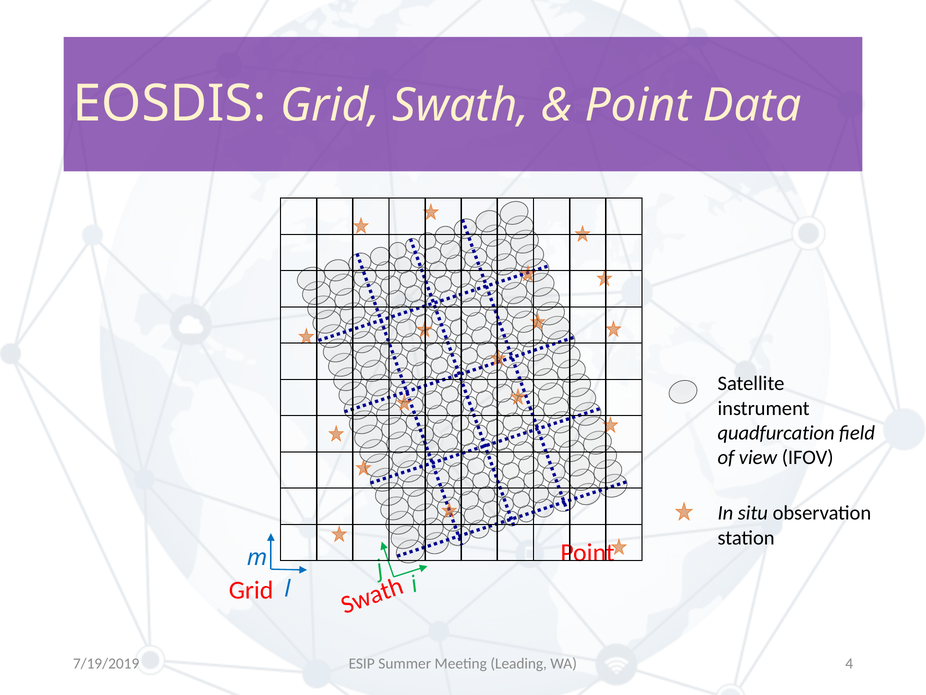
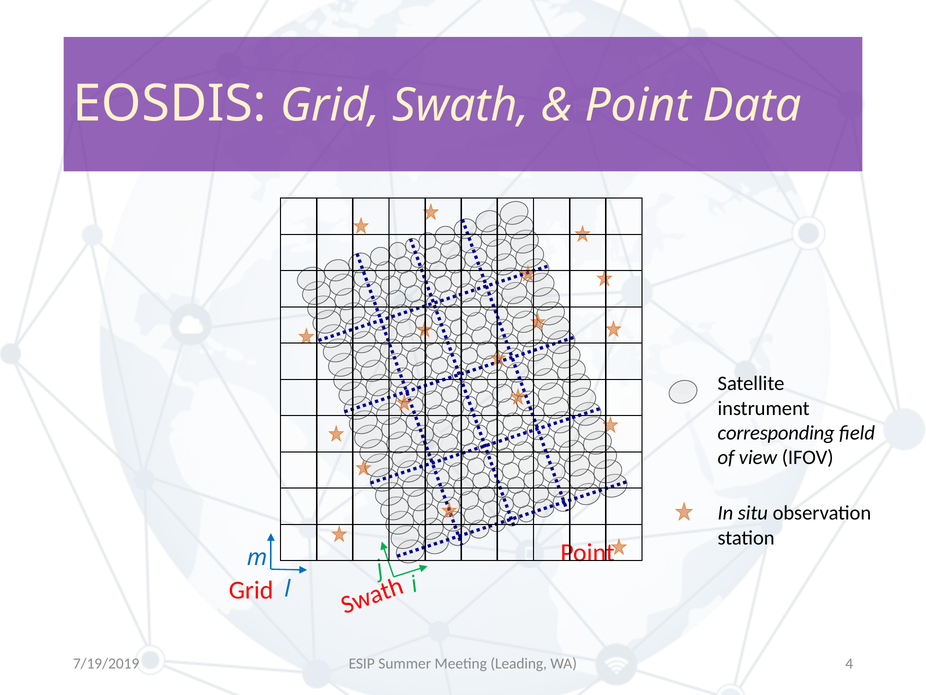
quadfurcation: quadfurcation -> corresponding (776, 433)
